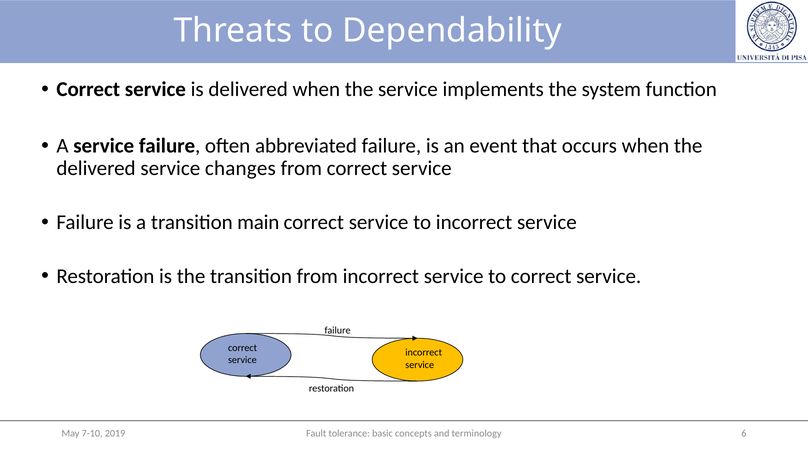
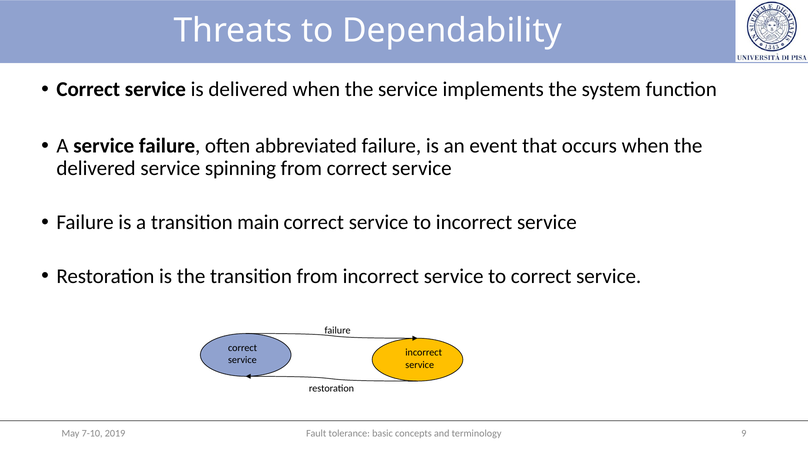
changes: changes -> spinning (241, 169)
6: 6 -> 9 (744, 434)
